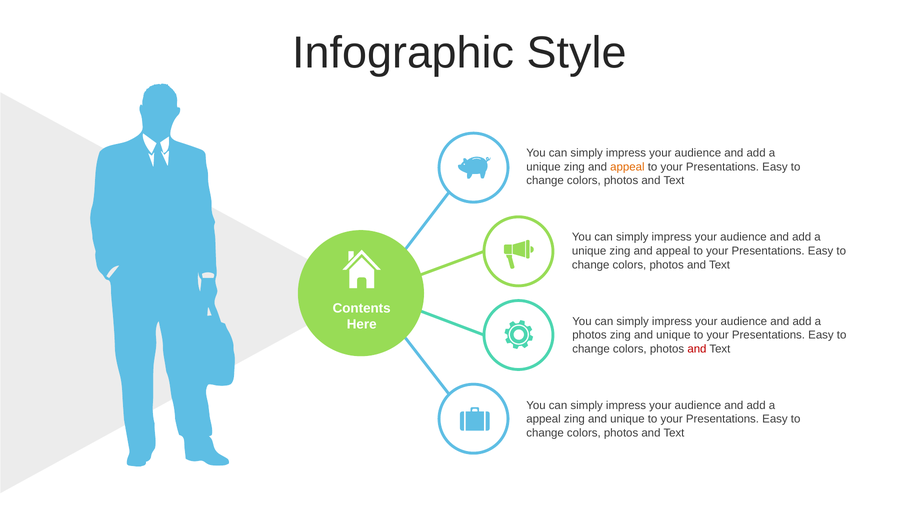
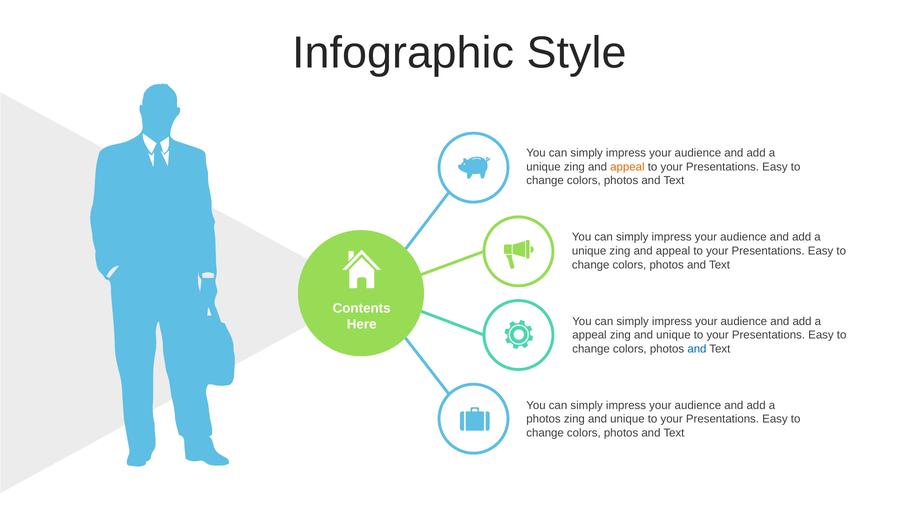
photos: photos -> appeal (589, 335)
and colour: red -> blue (697, 349)
appeal: appeal -> photos (544, 419)
